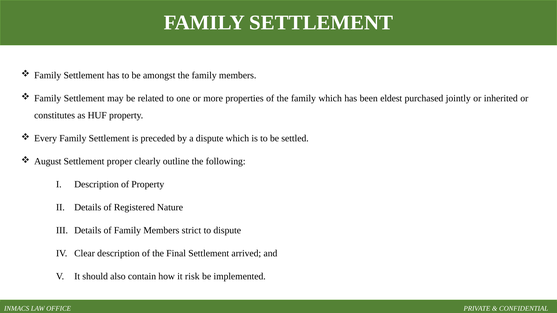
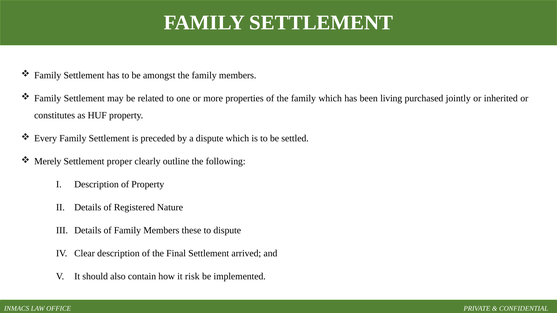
eldest: eldest -> living (391, 98)
August: August -> Merely (48, 162)
strict: strict -> these (192, 231)
